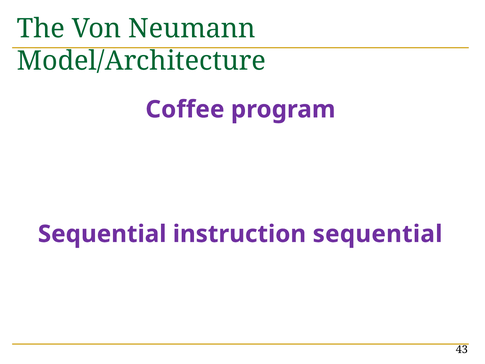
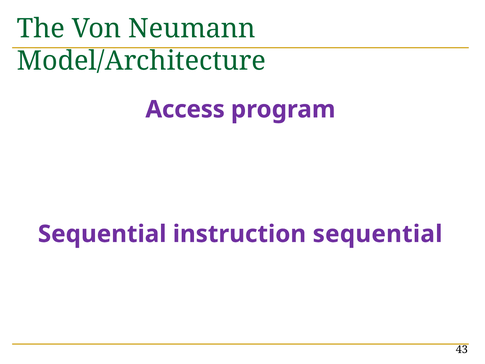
Coffee: Coffee -> Access (185, 109)
